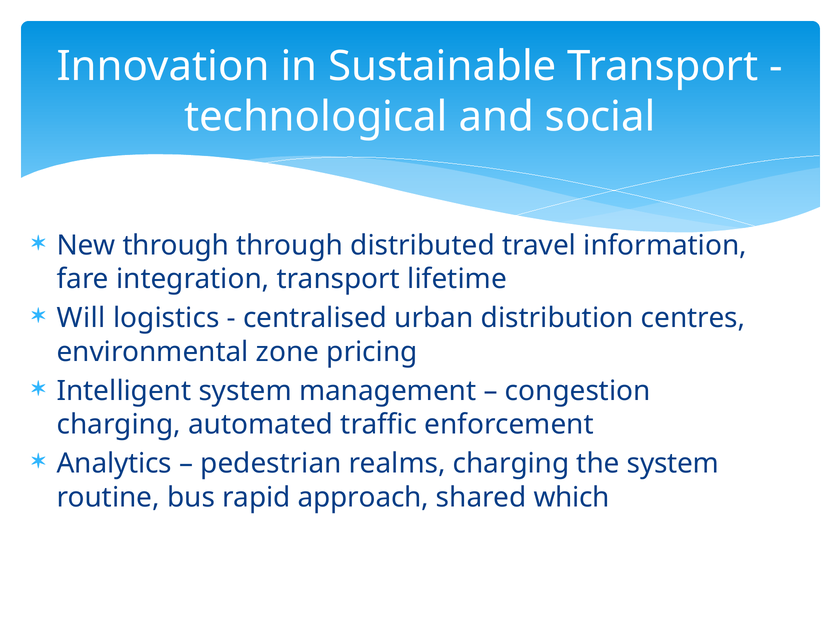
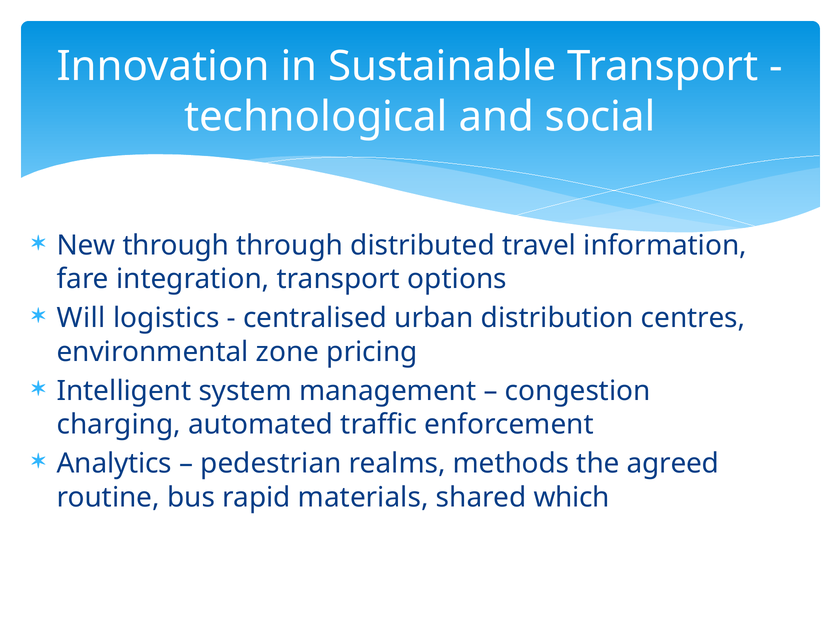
lifetime: lifetime -> options (457, 279)
realms charging: charging -> methods (511, 464)
the system: system -> agreed (673, 464)
approach: approach -> materials (363, 497)
